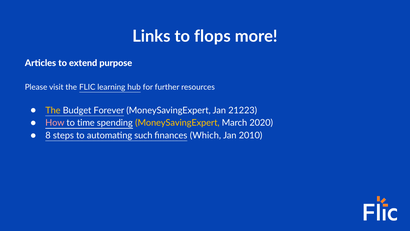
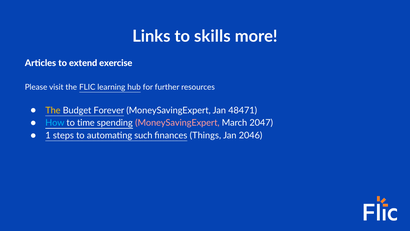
flops: flops -> skills (212, 36)
purpose: purpose -> exercise (116, 63)
21223: 21223 -> 48471 (243, 110)
How colour: pink -> light blue (55, 123)
MoneySavingExpert colour: yellow -> pink (177, 123)
2020: 2020 -> 2047 (261, 123)
8: 8 -> 1 (48, 135)
Which: Which -> Things (205, 135)
2010: 2010 -> 2046 (251, 135)
